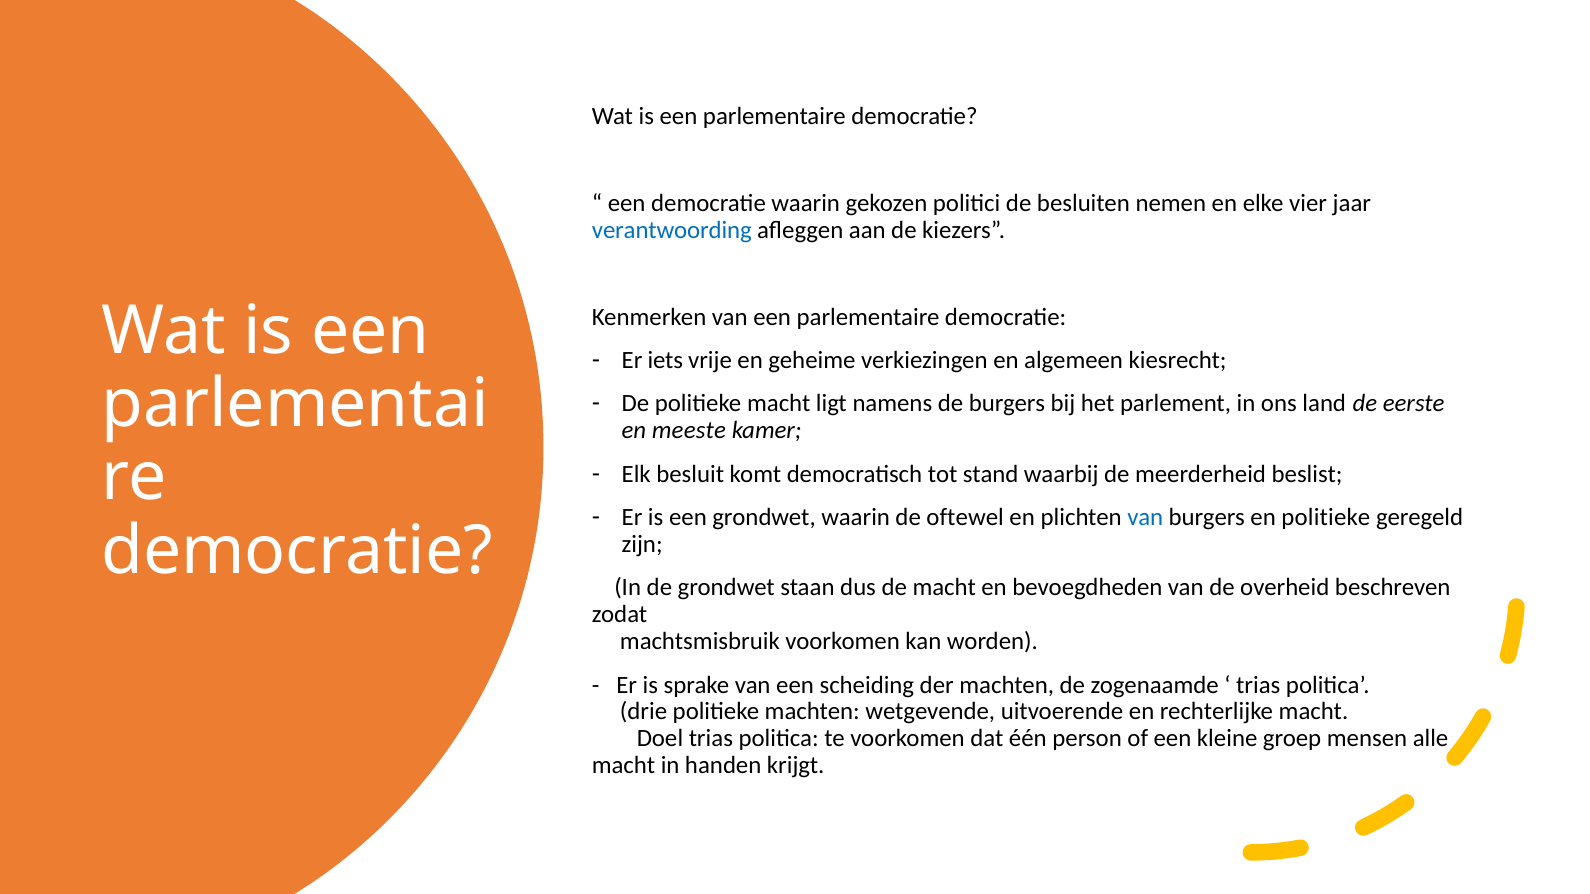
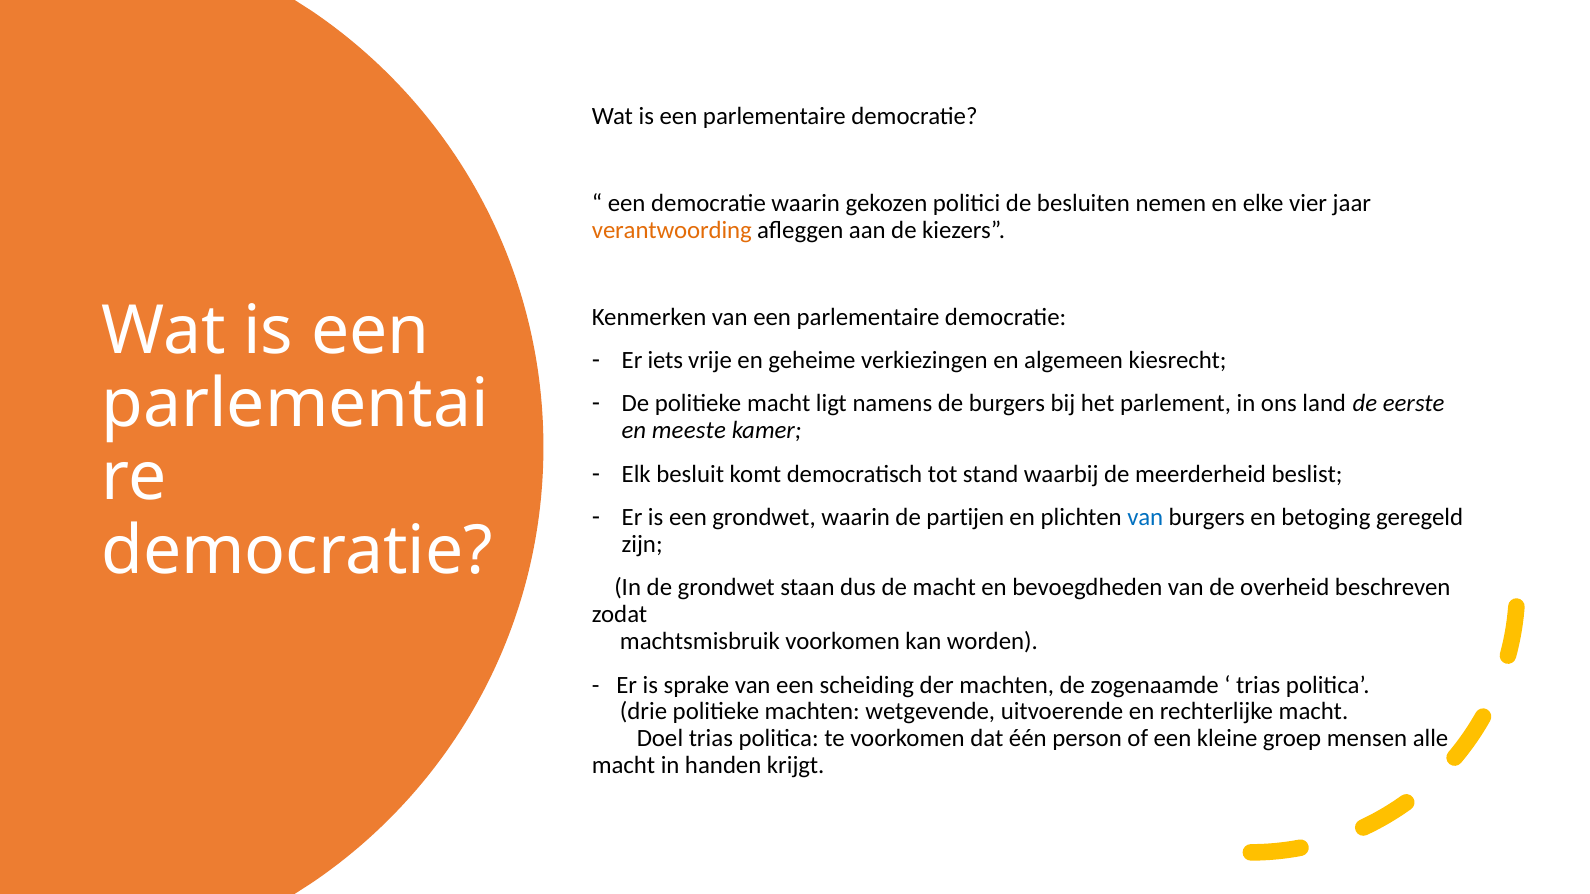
verantwoording colour: blue -> orange (672, 230)
oftewel: oftewel -> partijen (965, 518)
en politieke: politieke -> betoging (1326, 518)
